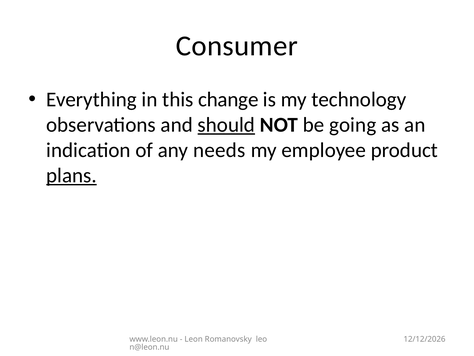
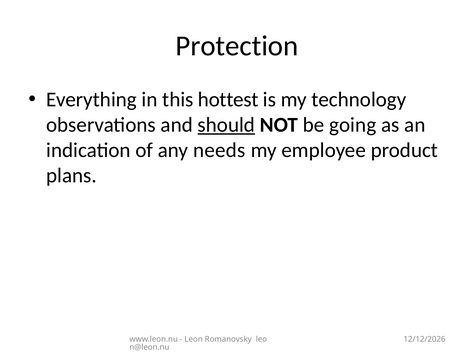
Consumer: Consumer -> Protection (237, 46)
change: change -> hottest (228, 99)
plans underline: present -> none (72, 175)
